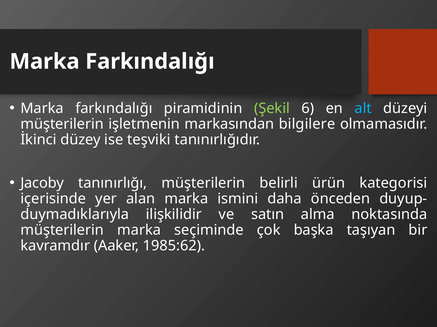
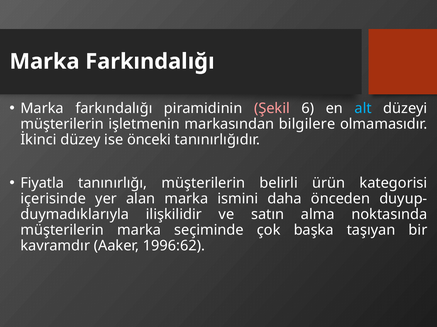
Şekil colour: light green -> pink (272, 108)
teşviki: teşviki -> önceki (149, 140)
Jacoby: Jacoby -> Fiyatla (42, 184)
1985:62: 1985:62 -> 1996:62 (174, 246)
